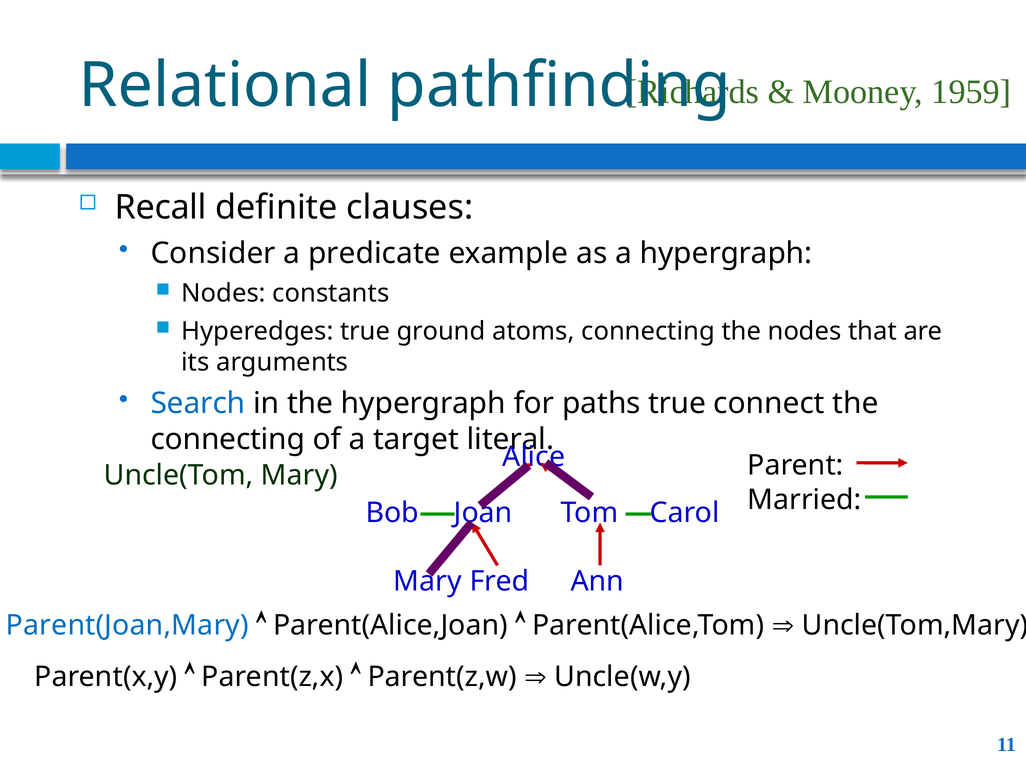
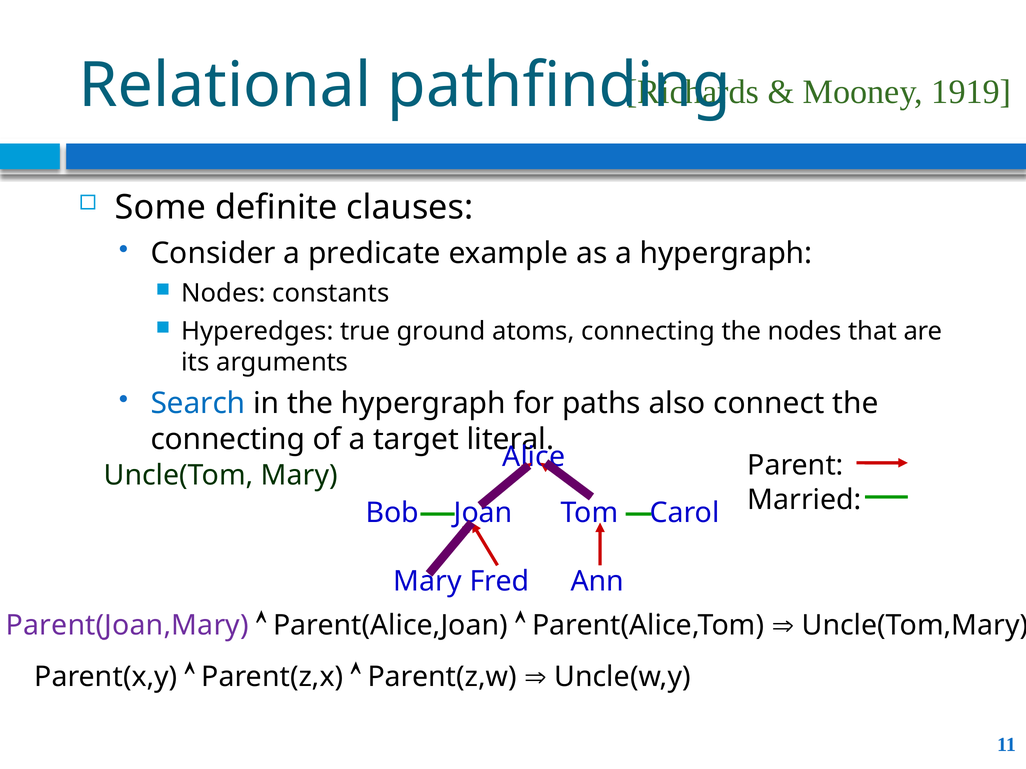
1959: 1959 -> 1919 (971, 92)
Recall: Recall -> Some (160, 208)
paths true: true -> also (677, 404)
Parent(Joan,Mary colour: blue -> purple (127, 626)
